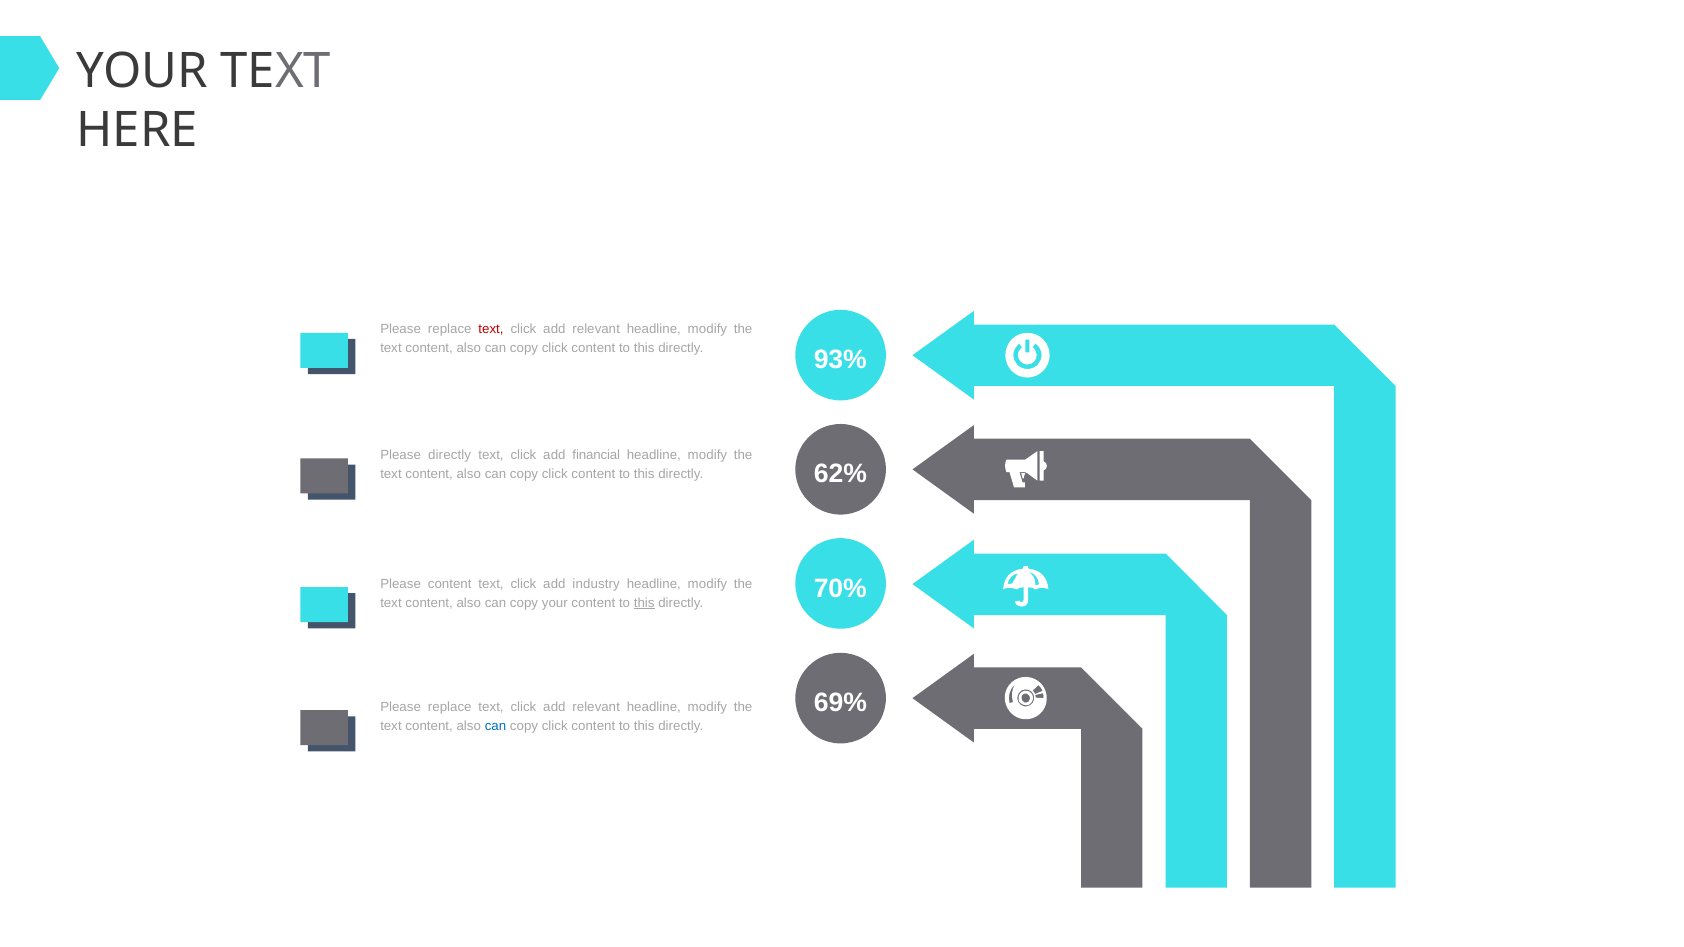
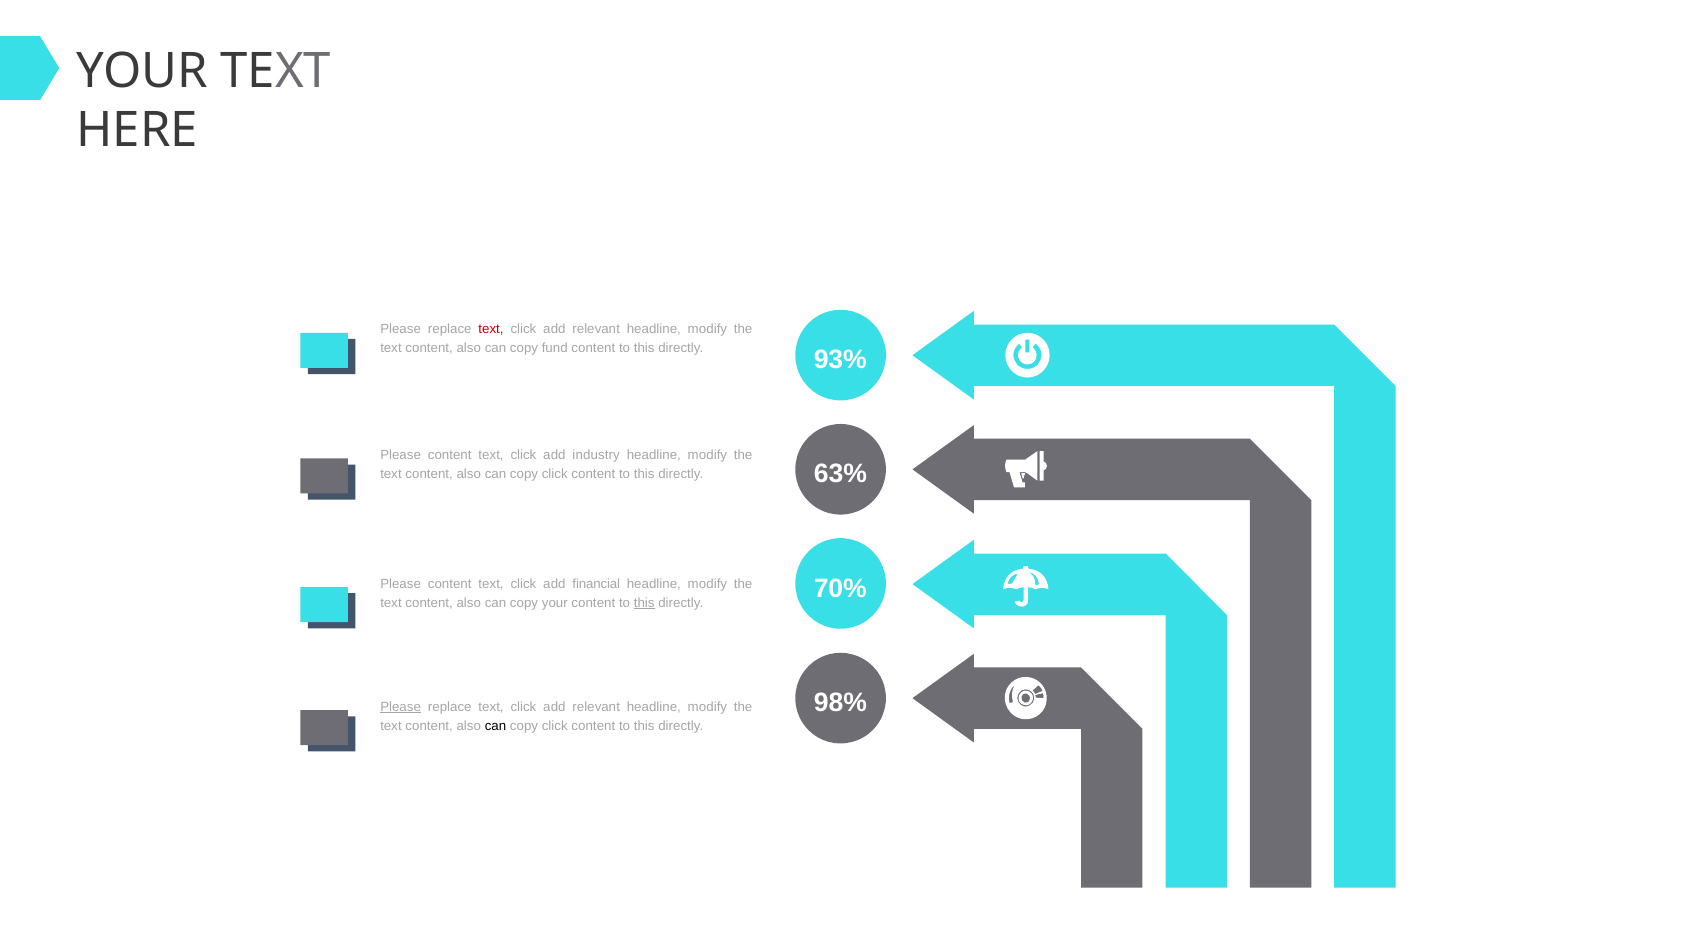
click: click -> fund (555, 349)
directly: directly -> content (450, 455)
financial: financial -> industry (596, 455)
62%: 62% -> 63% (840, 474)
industry: industry -> financial (596, 584)
69%: 69% -> 98% (840, 703)
Please underline: none -> present (401, 707)
can colour: blue -> black (496, 726)
